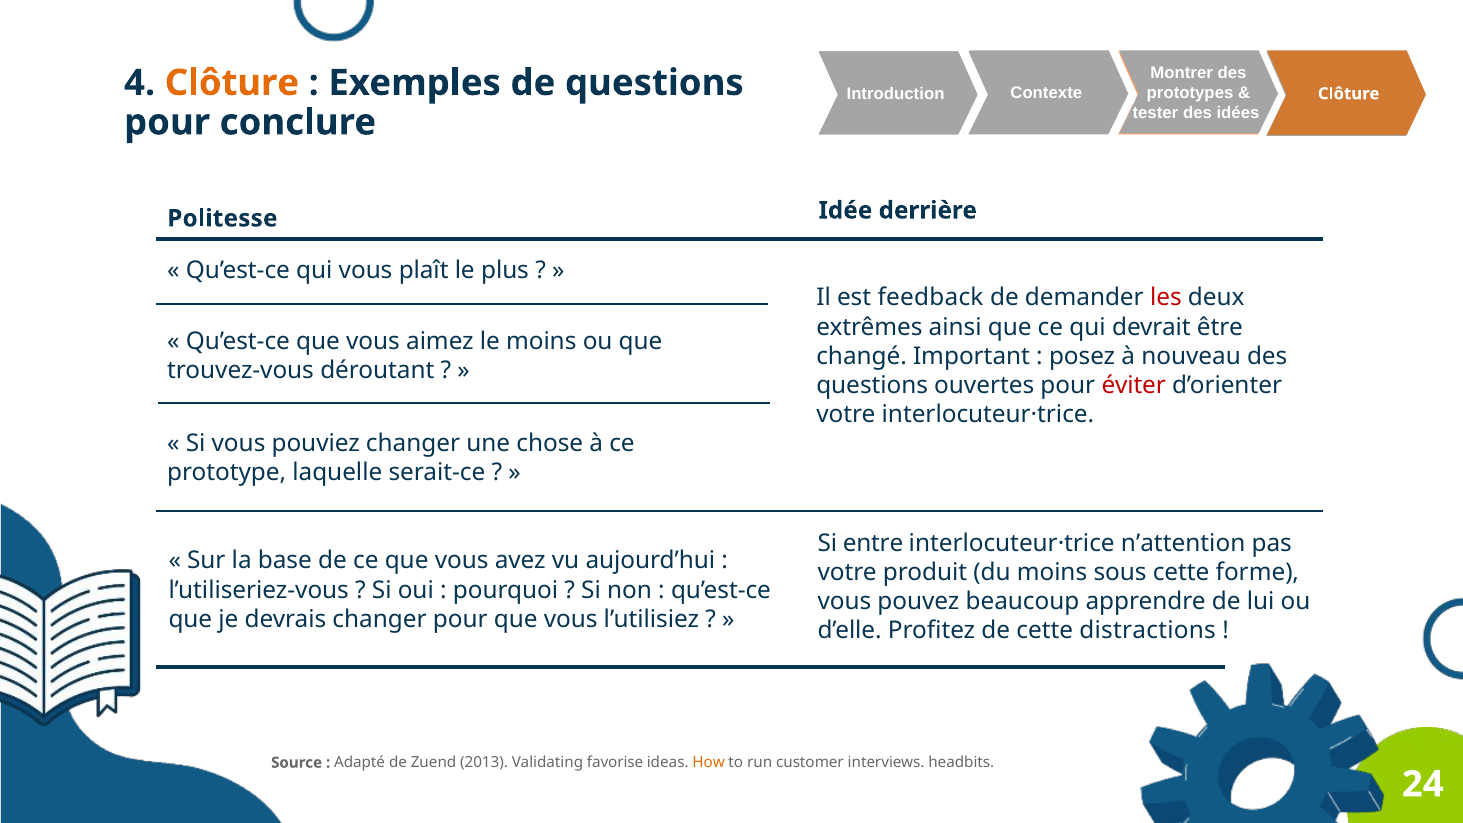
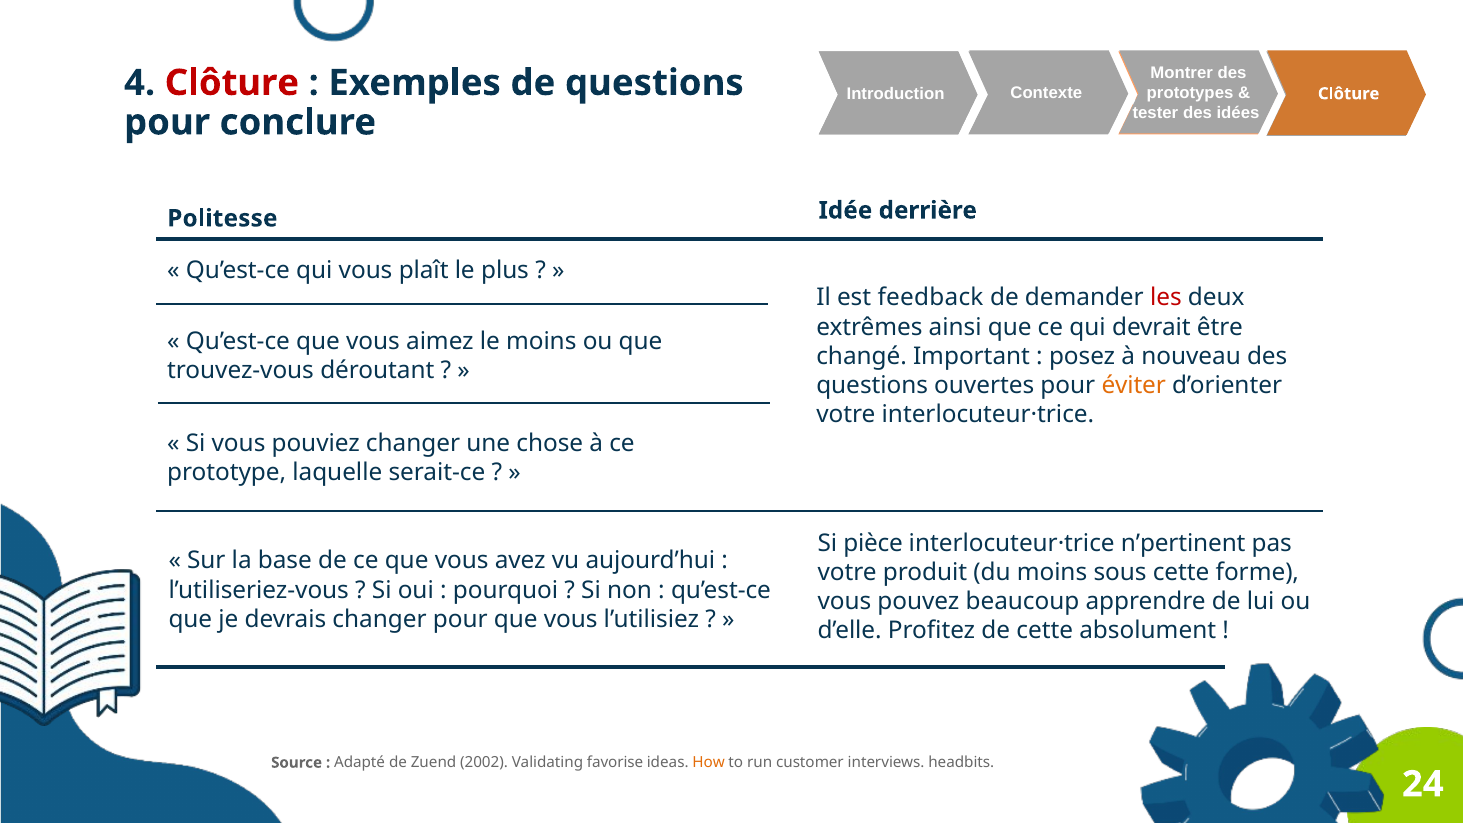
Clôture colour: orange -> red (232, 83)
éviter colour: red -> orange (1134, 386)
entre: entre -> pièce (873, 543)
n’attention: n’attention -> n’pertinent (1183, 543)
distractions: distractions -> absolument (1148, 631)
2013: 2013 -> 2002 (484, 763)
